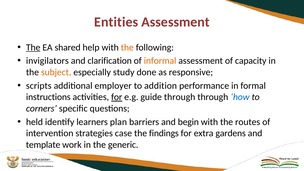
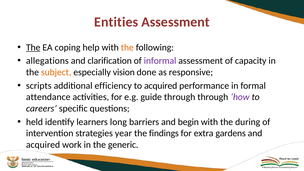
shared: shared -> coping (68, 47)
invigilators: invigilators -> allegations (47, 61)
informal colour: orange -> purple (160, 61)
study: study -> vision (124, 72)
employer: employer -> efficiency (113, 86)
to addition: addition -> acquired (161, 86)
instructions: instructions -> attendance (48, 97)
for underline: present -> none (117, 97)
how colour: blue -> purple (240, 97)
corners: corners -> careers (41, 108)
plan: plan -> long (118, 122)
routes: routes -> during (248, 122)
case: case -> year (123, 133)
template: template -> acquired (43, 145)
